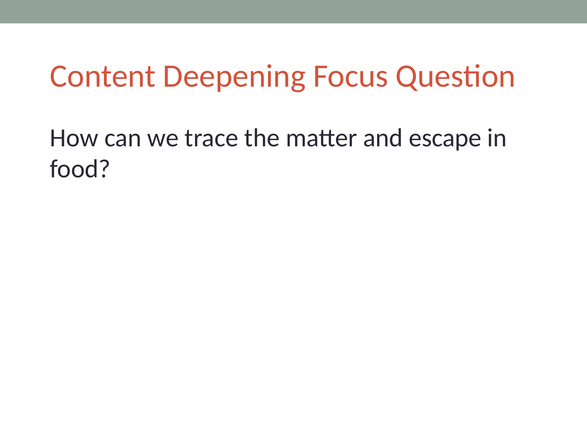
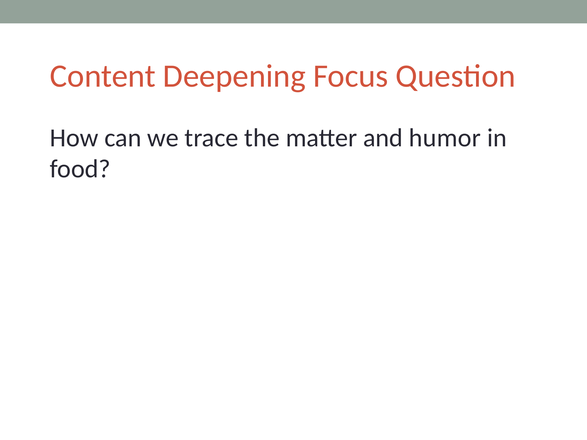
escape: escape -> humor (445, 138)
